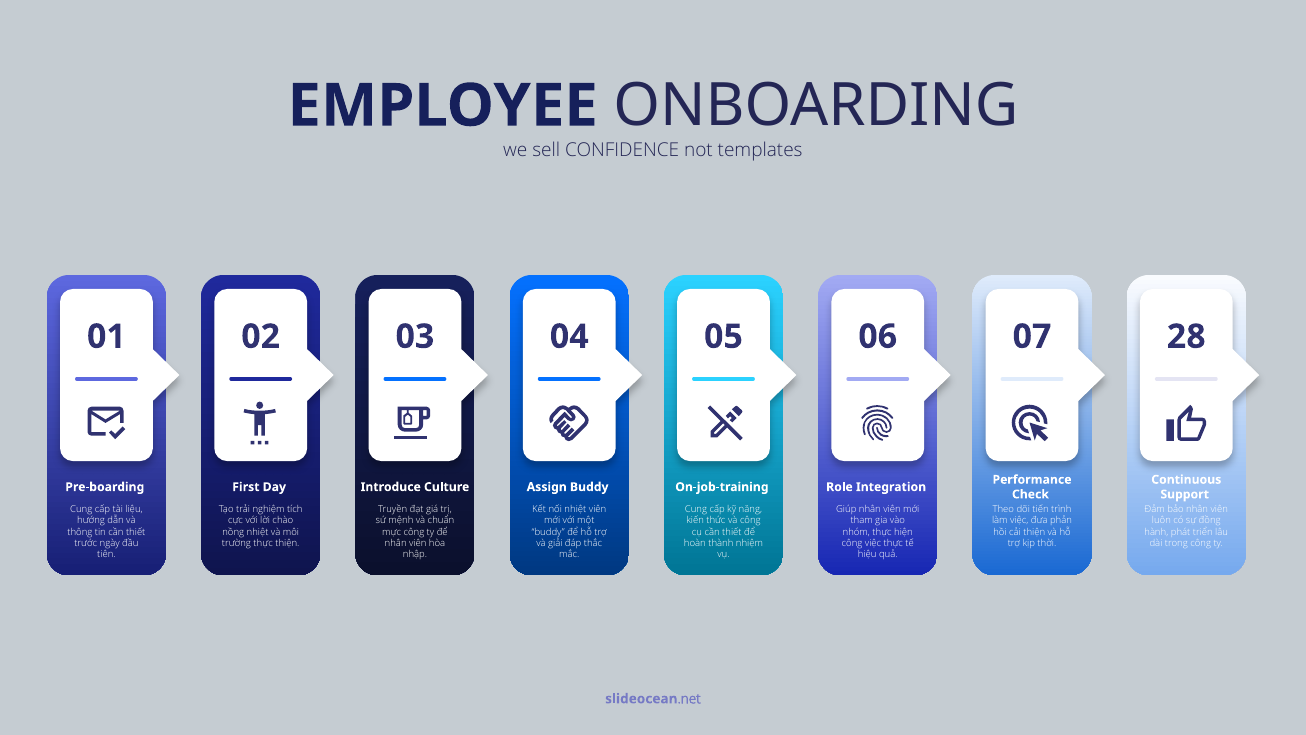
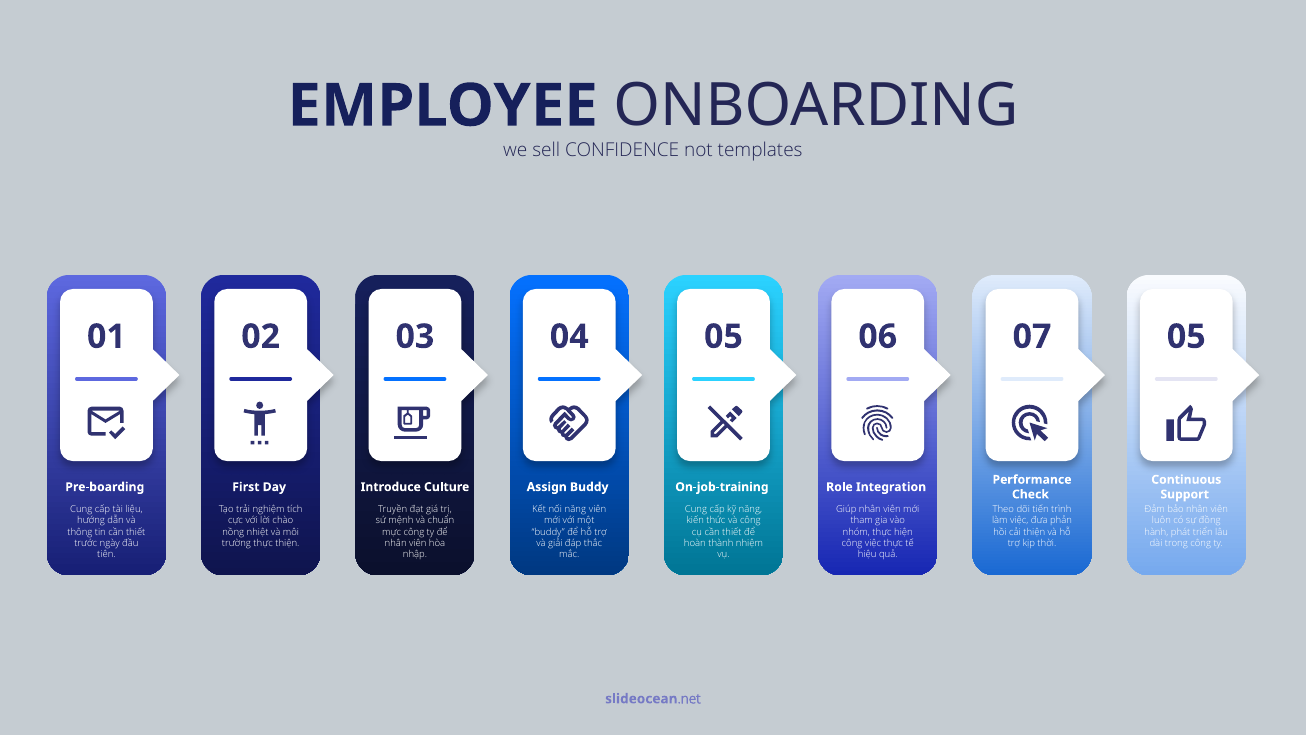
04 28: 28 -> 05 (1186, 336)
nối nhiệt: nhiệt -> năng (575, 509)
